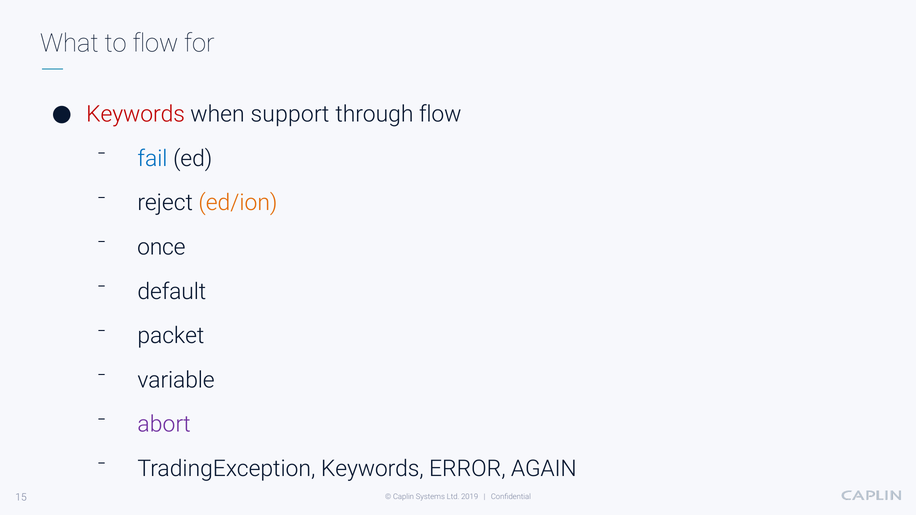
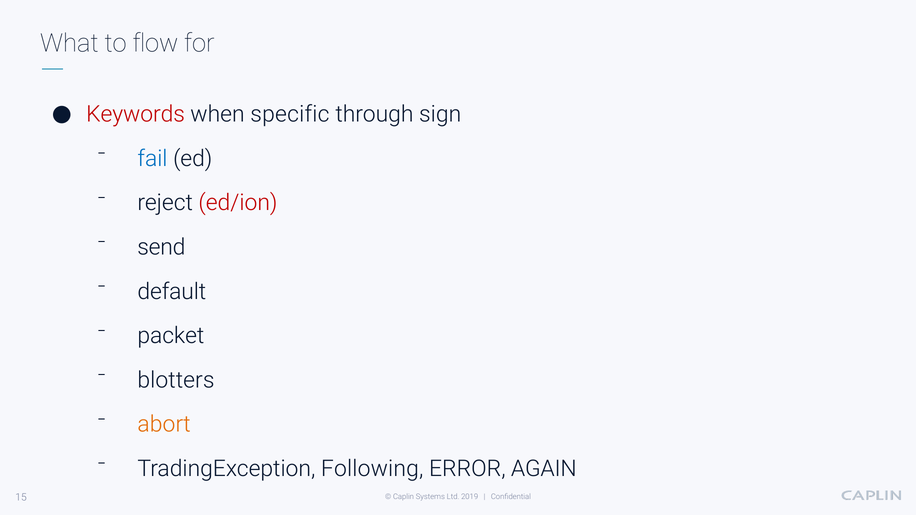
support: support -> specific (290, 114)
through flow: flow -> sign (440, 114)
ed/ion colour: orange -> red (238, 203)
once: once -> send (161, 247)
variable: variable -> blotters (176, 380)
abort colour: purple -> orange (164, 425)
TradingException Keywords: Keywords -> Following (372, 469)
